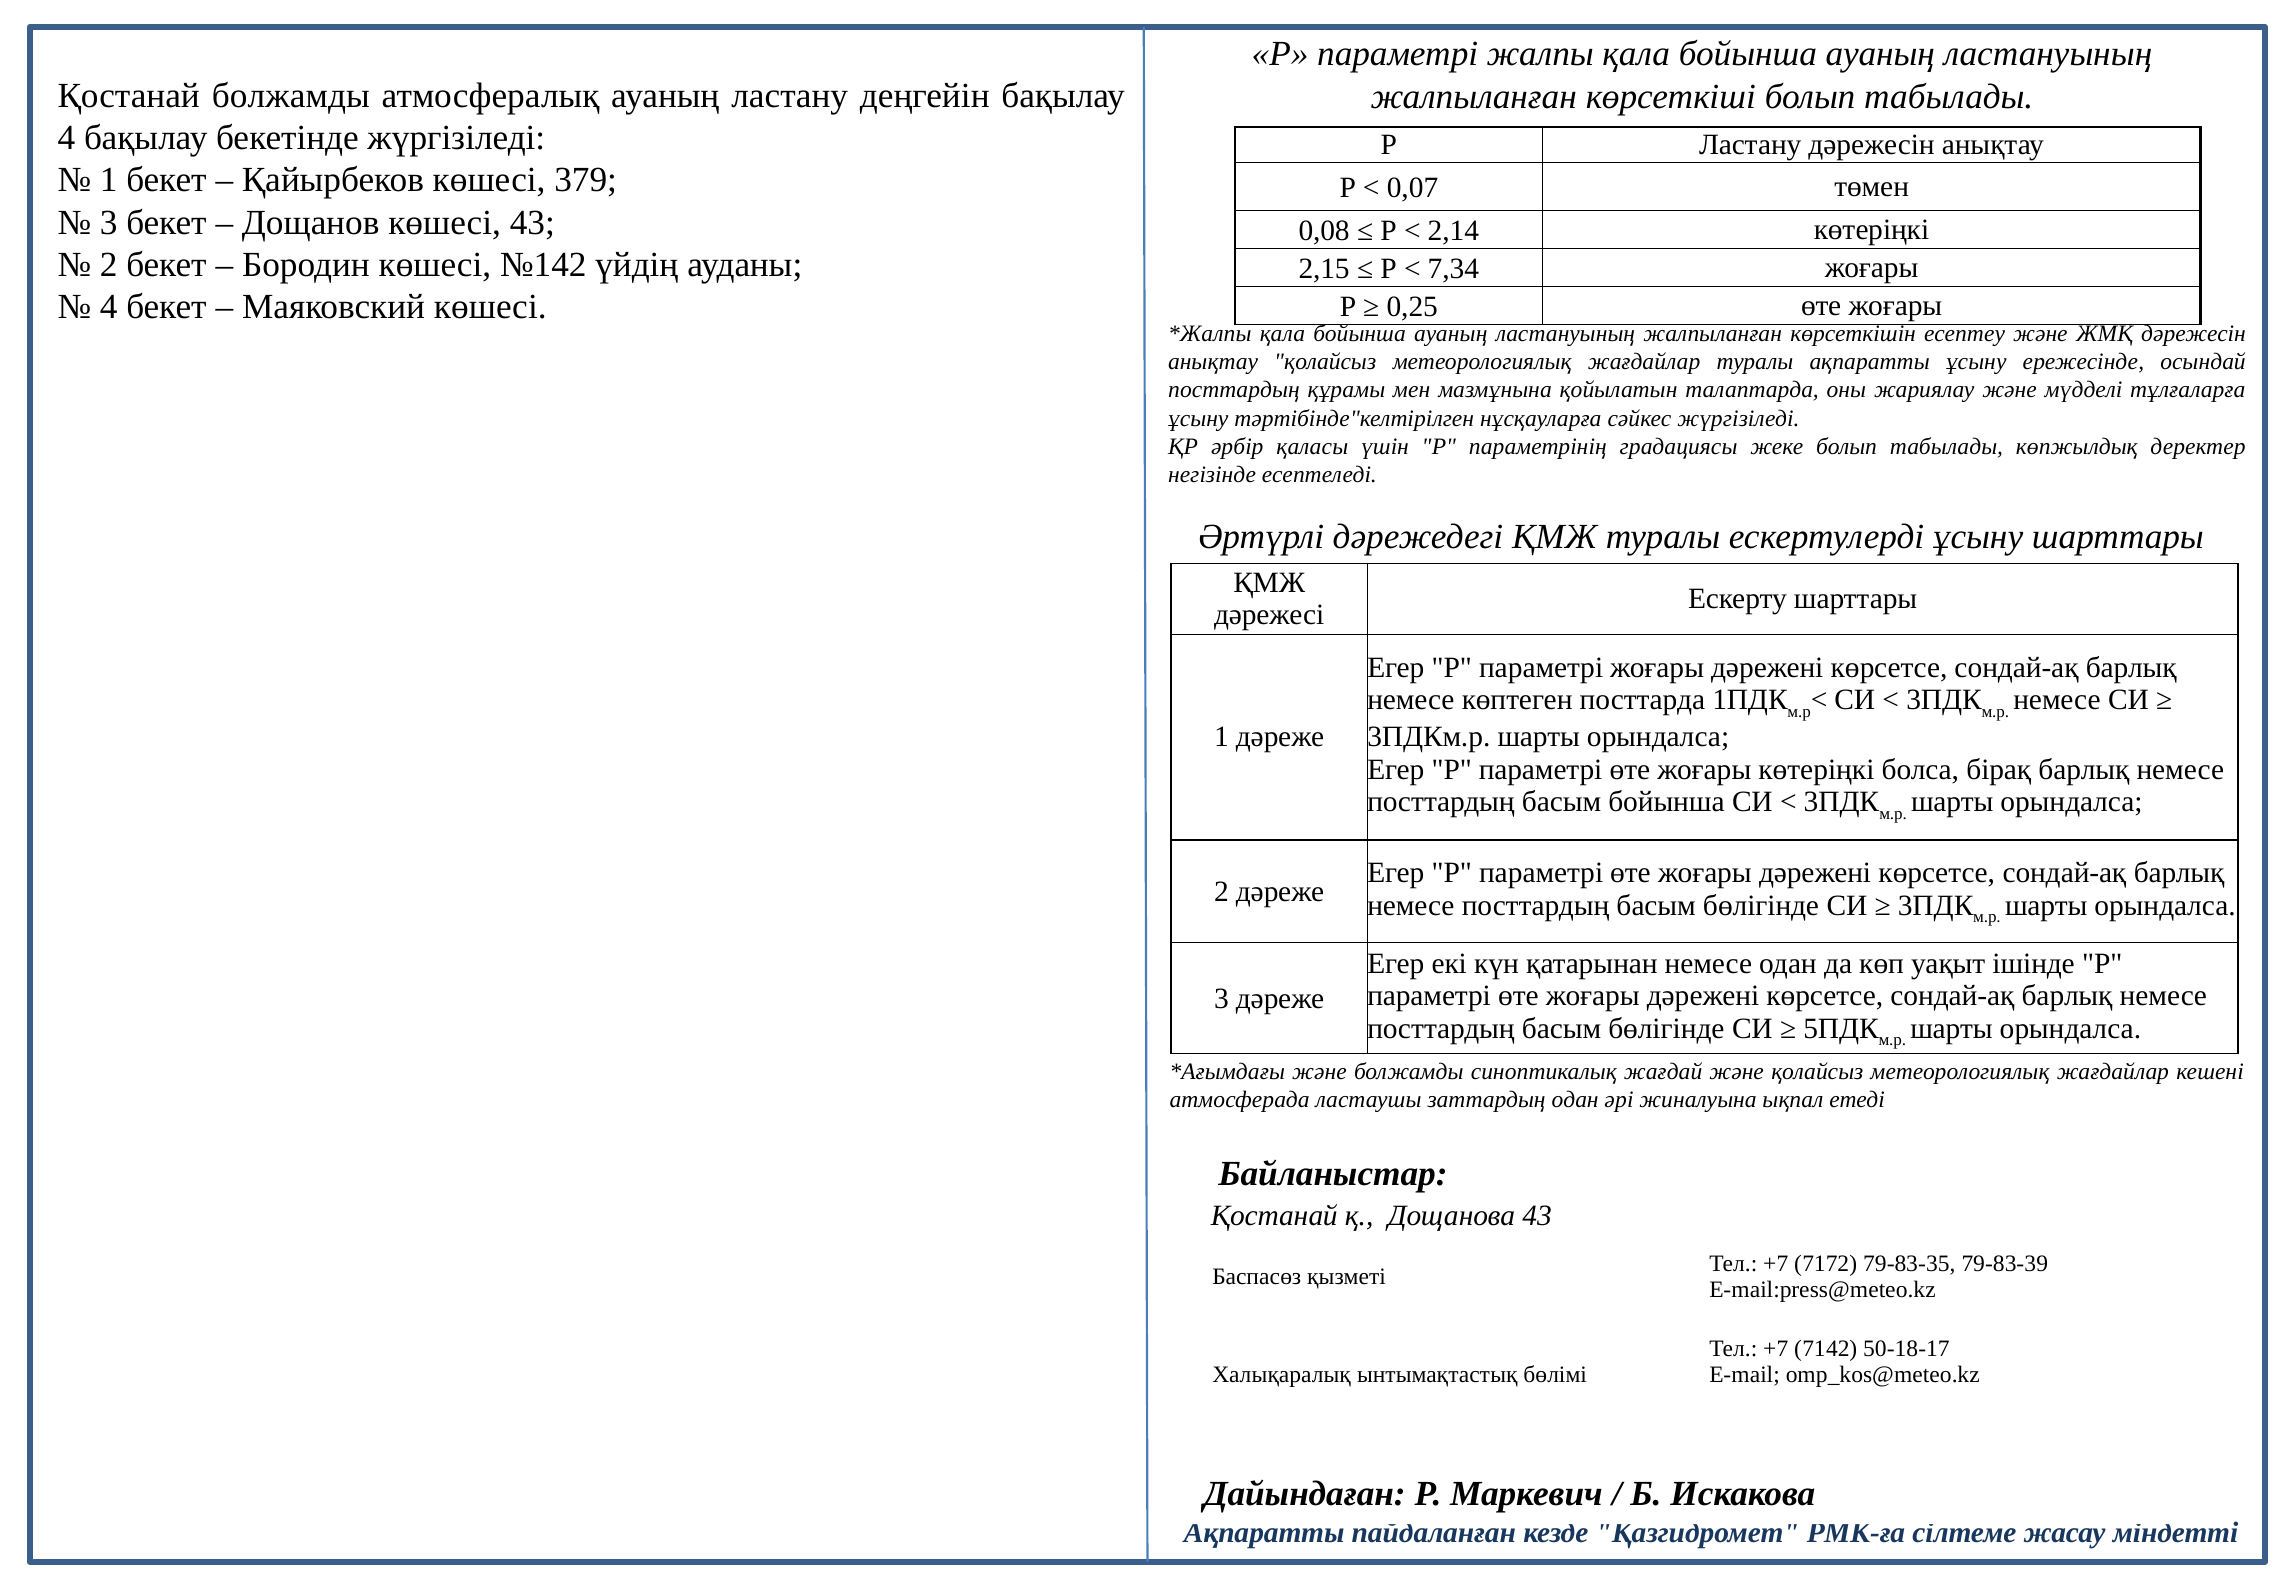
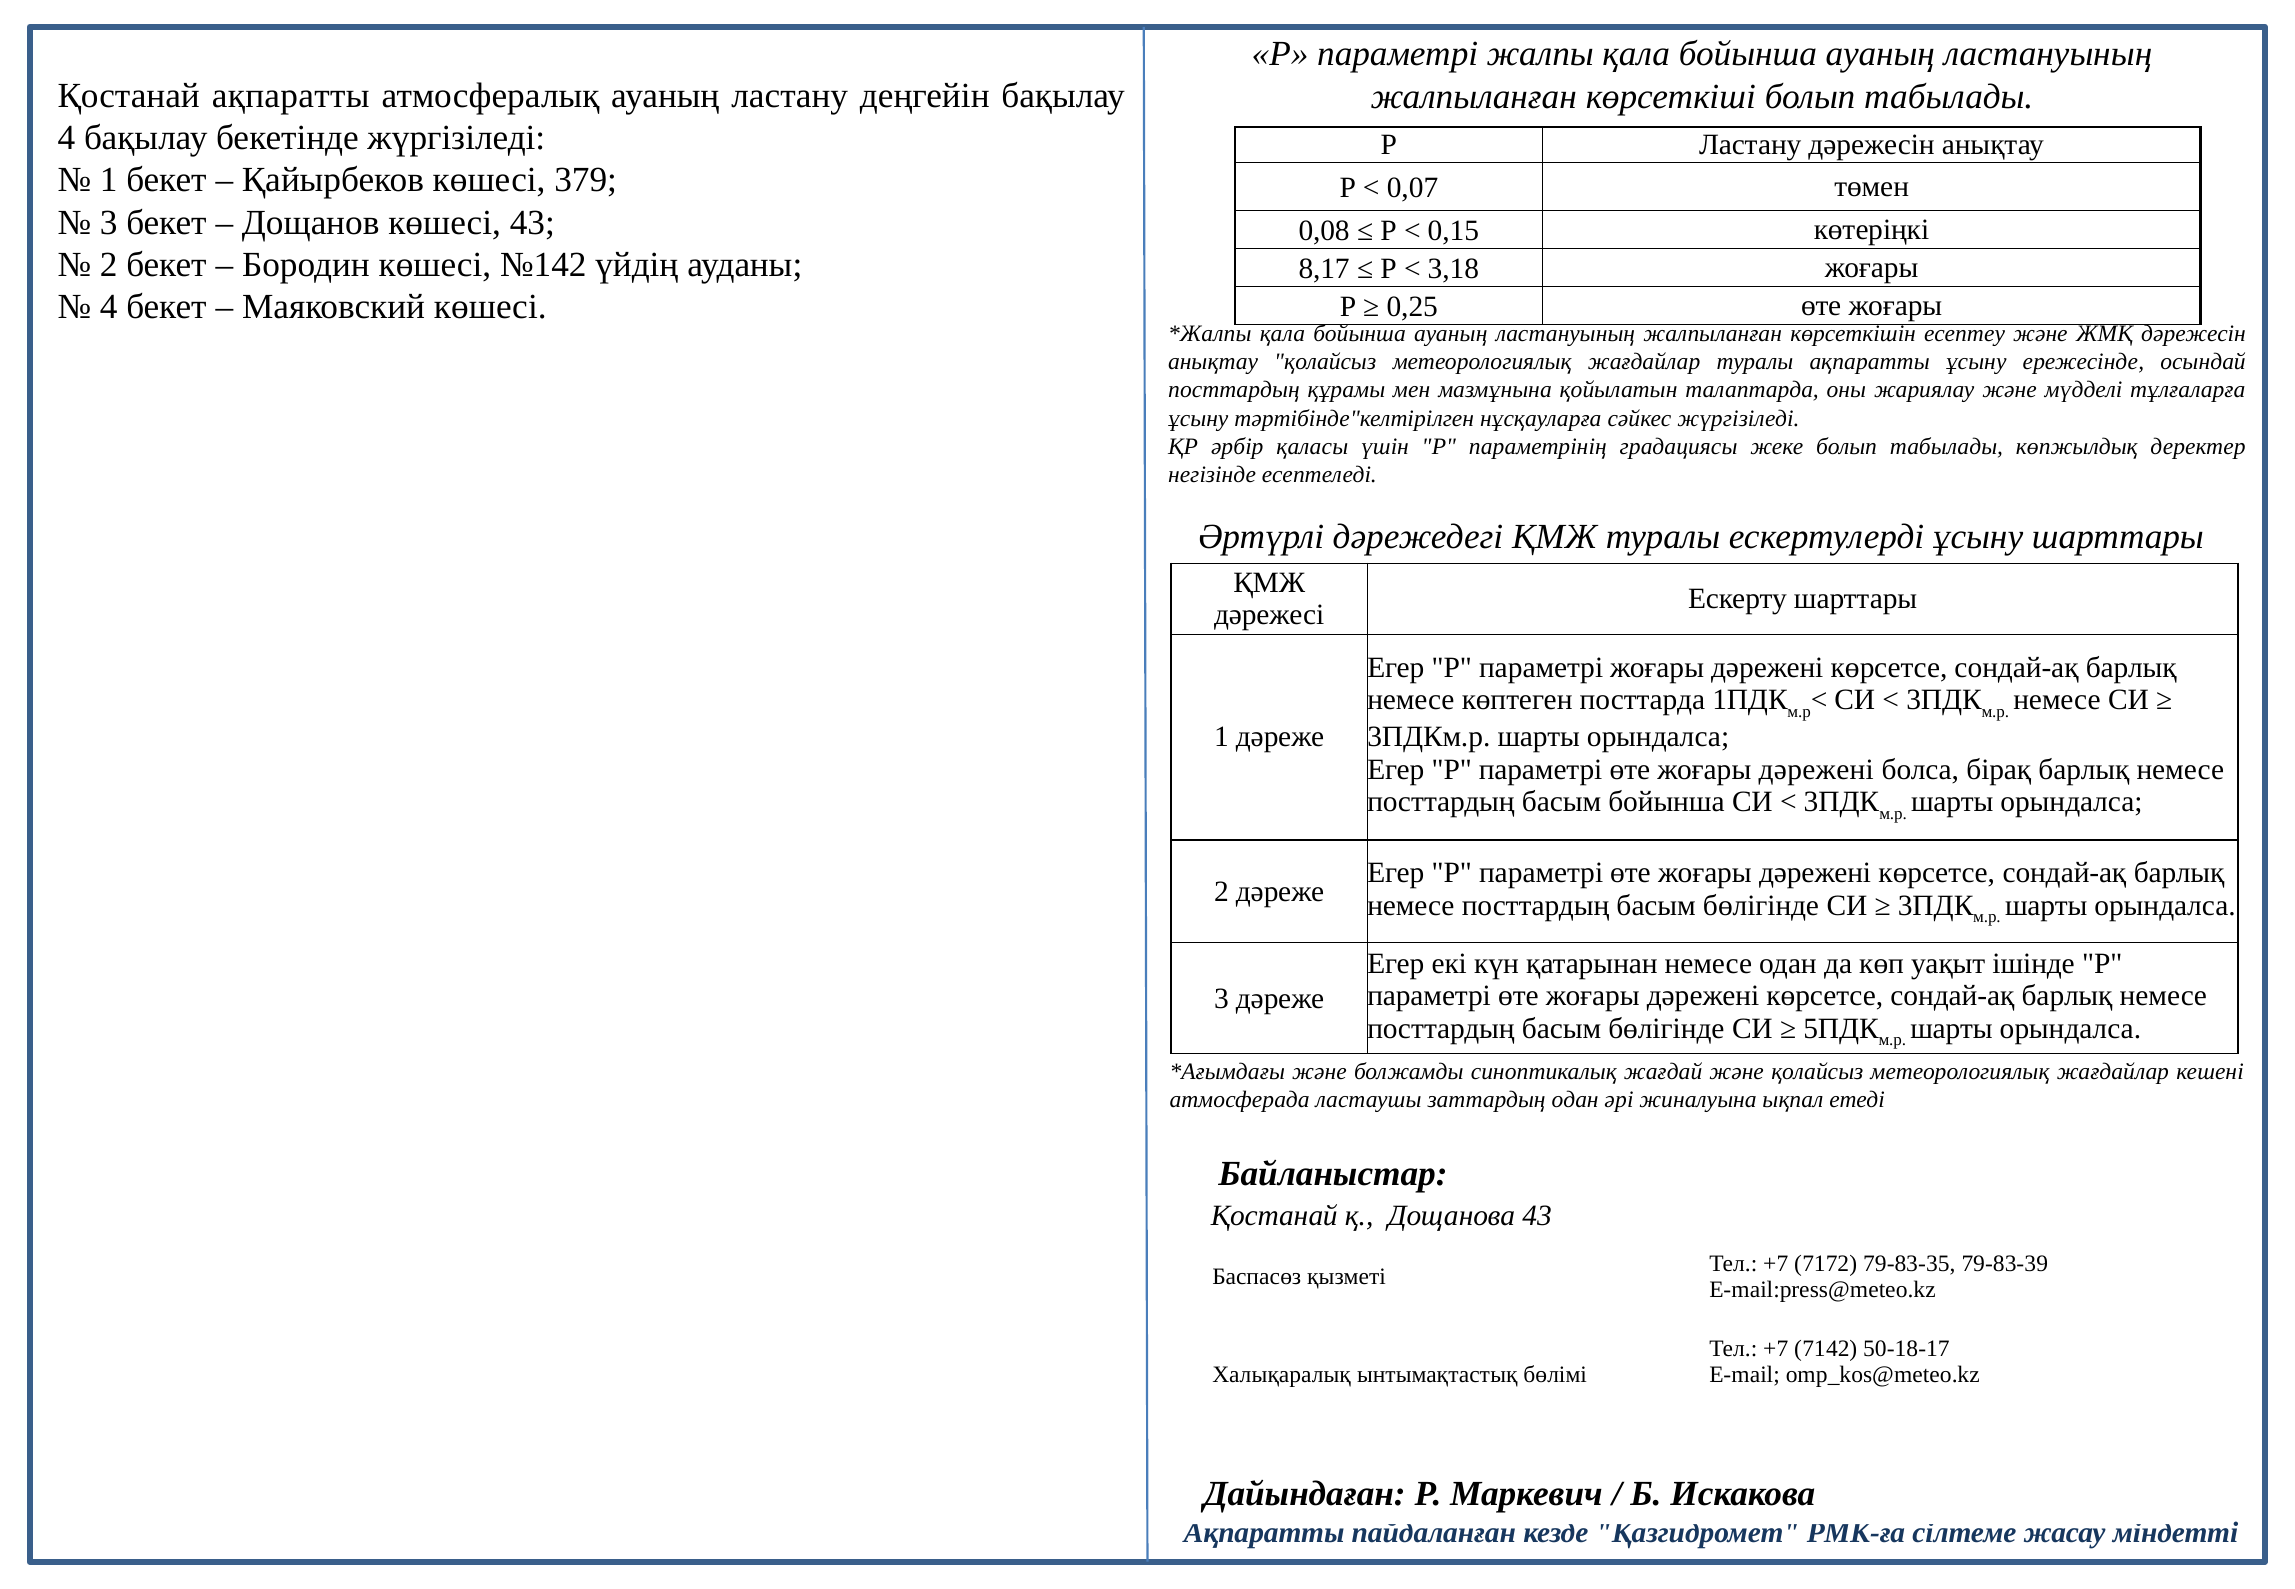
Қостанай болжамды: болжамды -> ақпаратты (291, 95)
2,14: 2,14 -> 0,15 (1453, 231)
2,15: 2,15 -> 8,17 (1324, 269)
7,34: 7,34 -> 3,18 (1453, 269)
көтеріңкі: көтеріңкі -> дәрежені (1816, 770)
